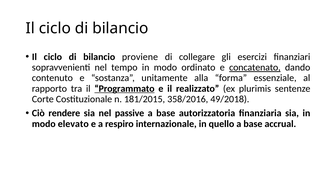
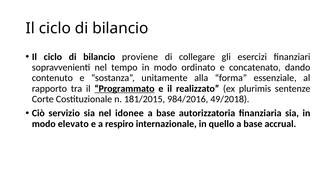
concatenato underline: present -> none (255, 67)
358/2016: 358/2016 -> 984/2016 (188, 99)
rendere: rendere -> servizio (64, 113)
passive: passive -> idonee (129, 113)
